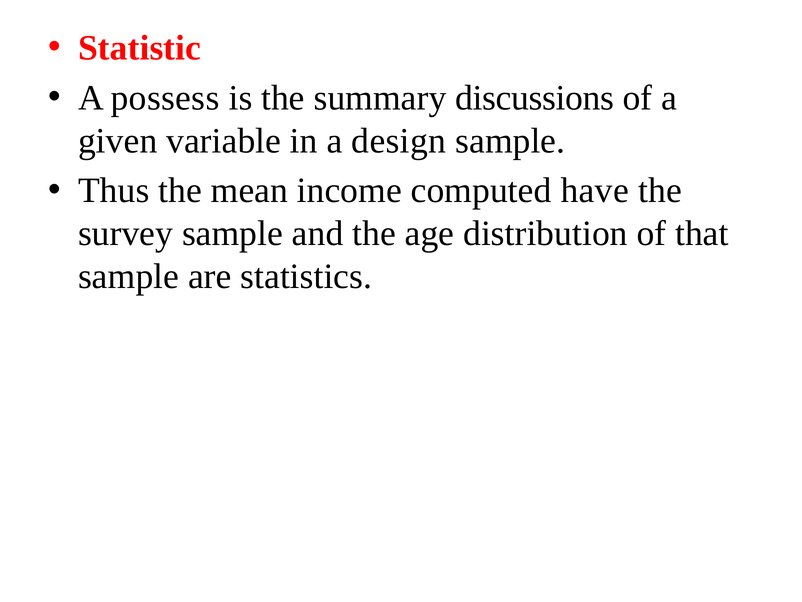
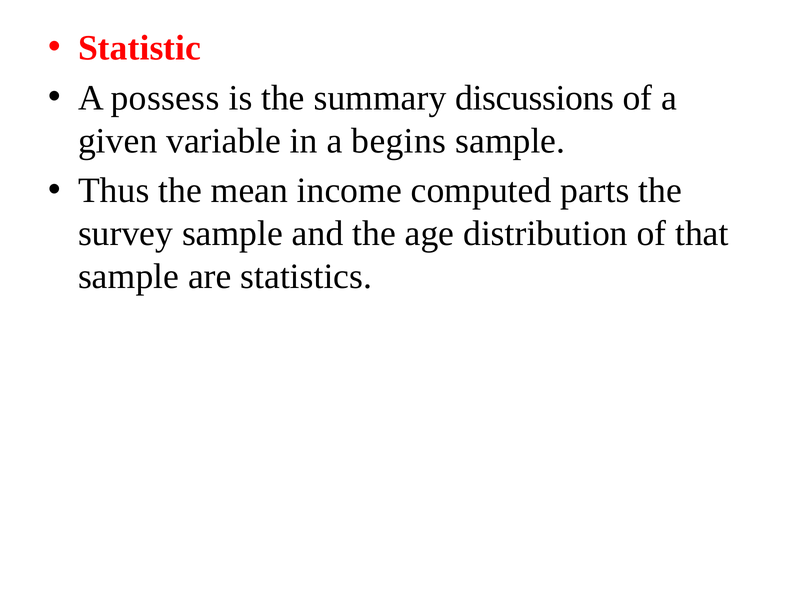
design: design -> begins (399, 141)
have: have -> parts (595, 191)
